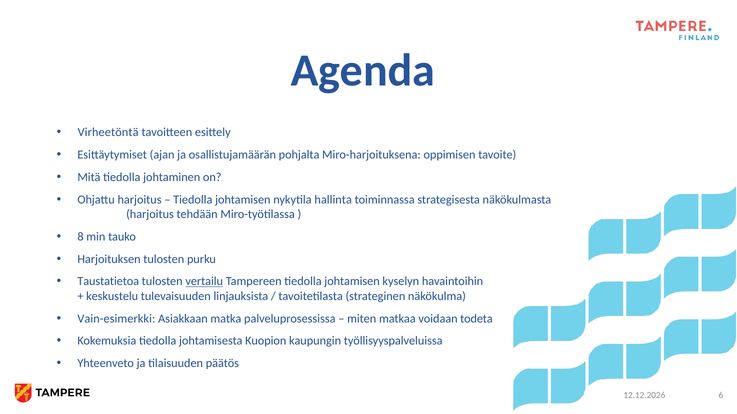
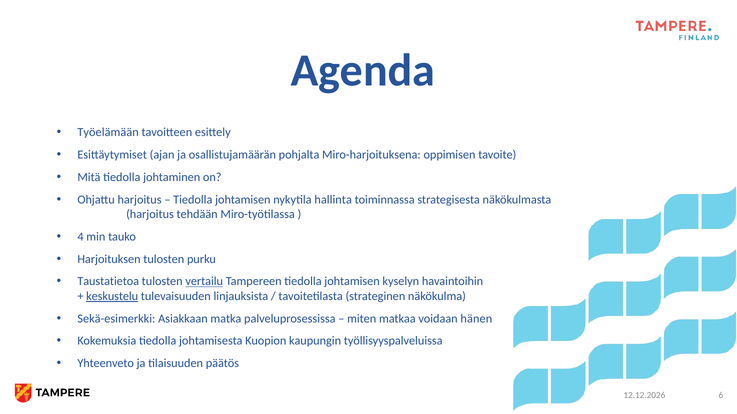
Virheetöntä: Virheetöntä -> Työelämään (108, 133)
8: 8 -> 4 (81, 237)
keskustelu underline: none -> present (112, 297)
Vain-esimerkki: Vain-esimerkki -> Sekä-esimerkki (116, 319)
todeta: todeta -> hänen (476, 319)
